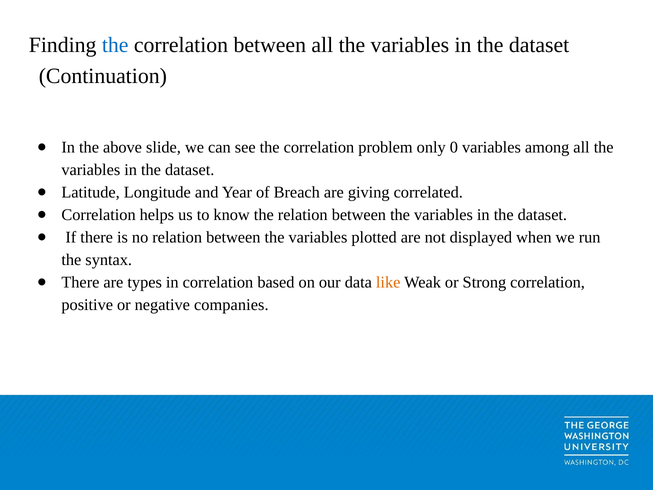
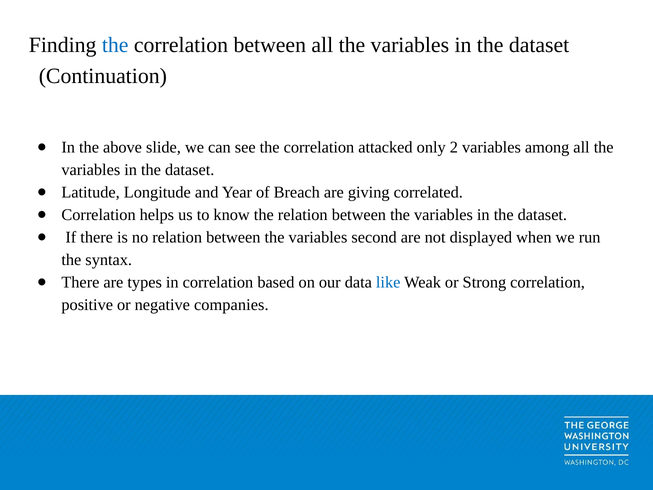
problem: problem -> attacked (385, 147)
0: 0 -> 2 (454, 147)
plotted: plotted -> second (374, 237)
like colour: orange -> blue (388, 282)
